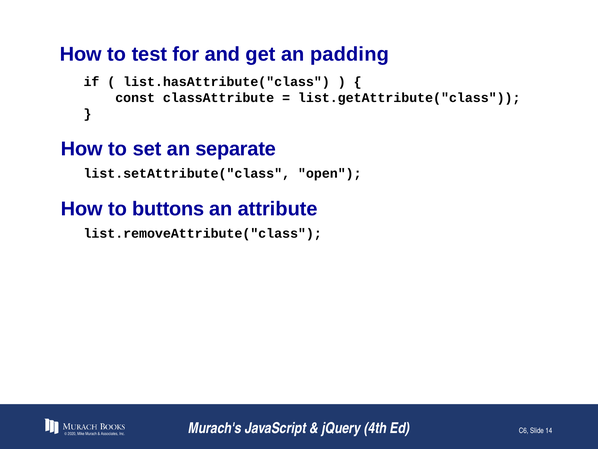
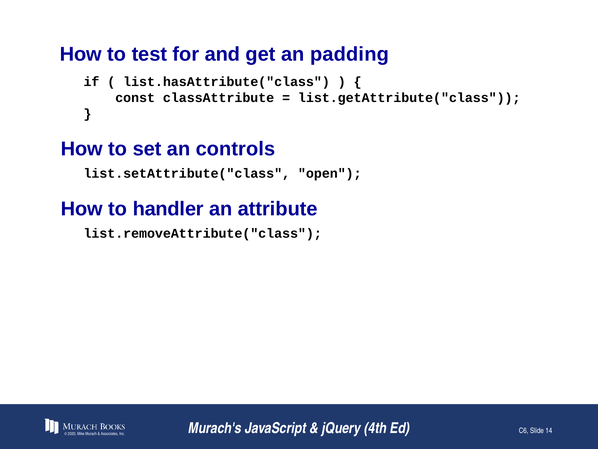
separate: separate -> controls (235, 149)
buttons: buttons -> handler (168, 209)
